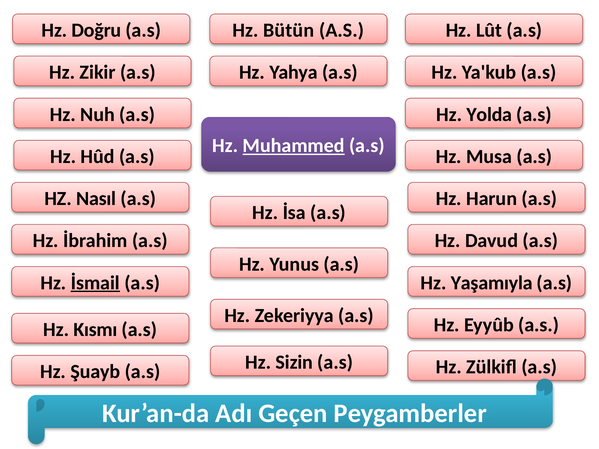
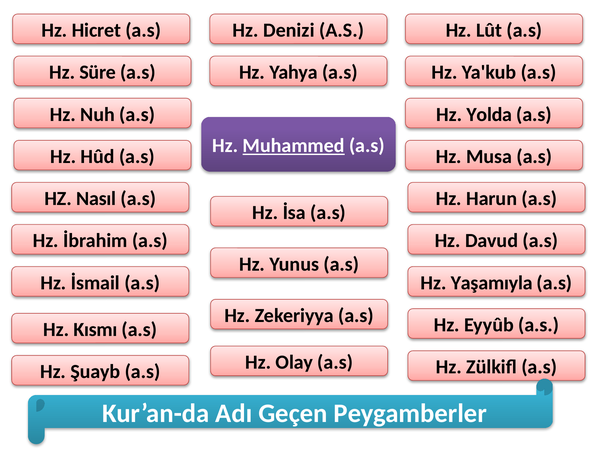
Doğru: Doğru -> Hicret (96, 30)
Bütün: Bütün -> Denizi (289, 30)
Zikir: Zikir -> Süre (98, 72)
İsmail underline: present -> none (95, 283)
Sizin: Sizin -> Olay (294, 363)
